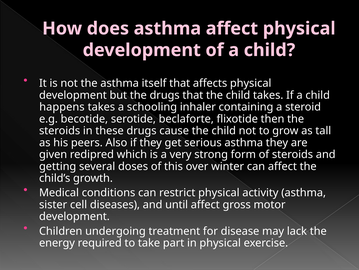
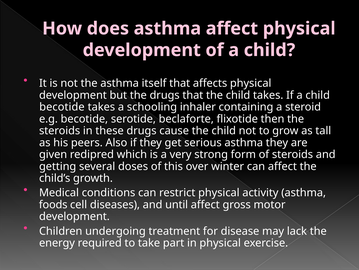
happens: happens -> becotide (62, 107)
sister: sister -> foods (53, 204)
